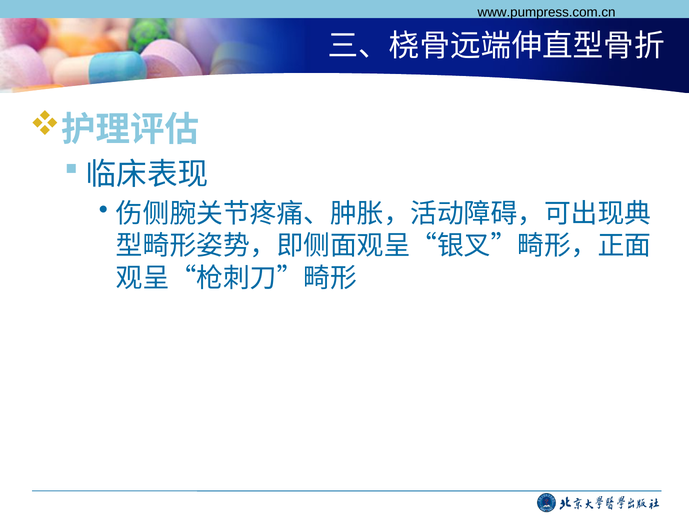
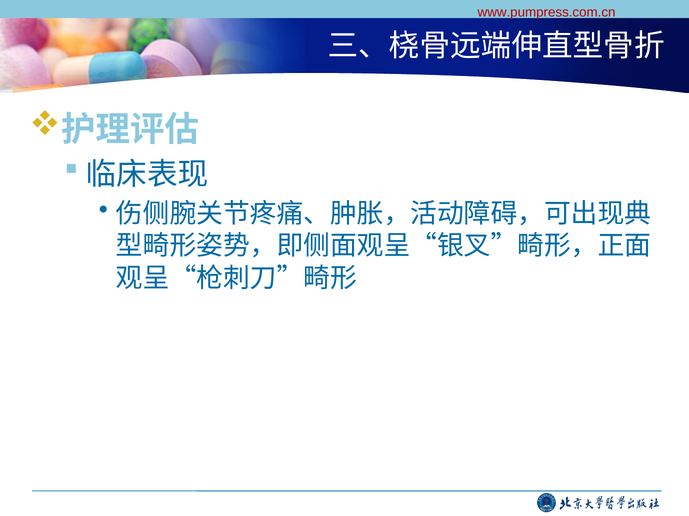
www.pumpress.com.cn colour: black -> red (547, 12)
